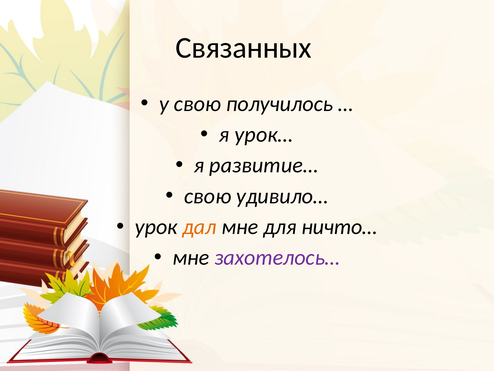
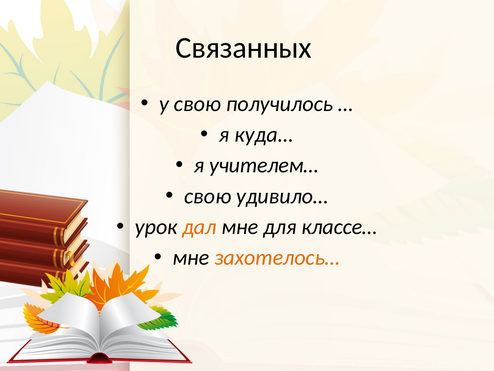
урок…: урок… -> куда… (264, 134)
развитие…: развитие… -> учителем… (264, 165)
ничто…: ничто… -> классе… (339, 227)
захотелось… colour: purple -> orange (277, 257)
